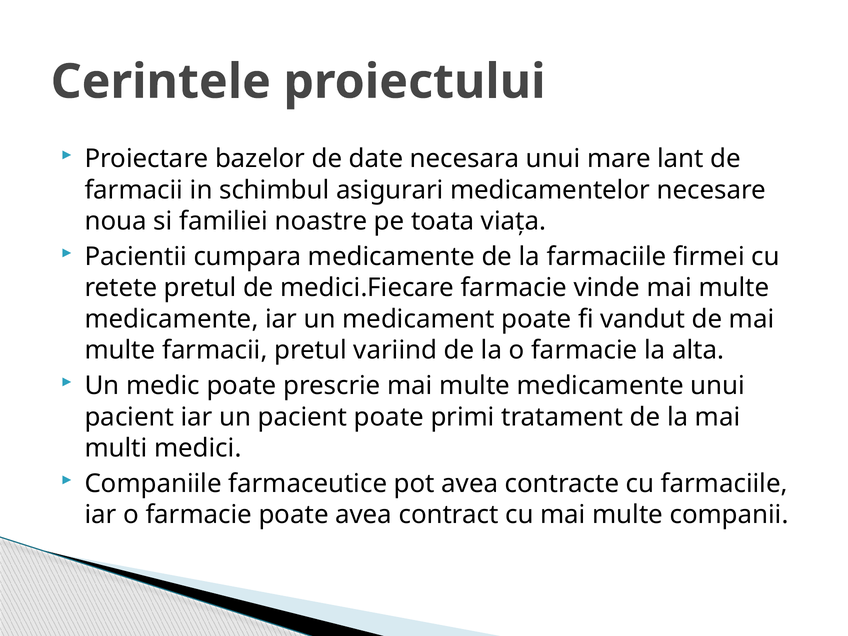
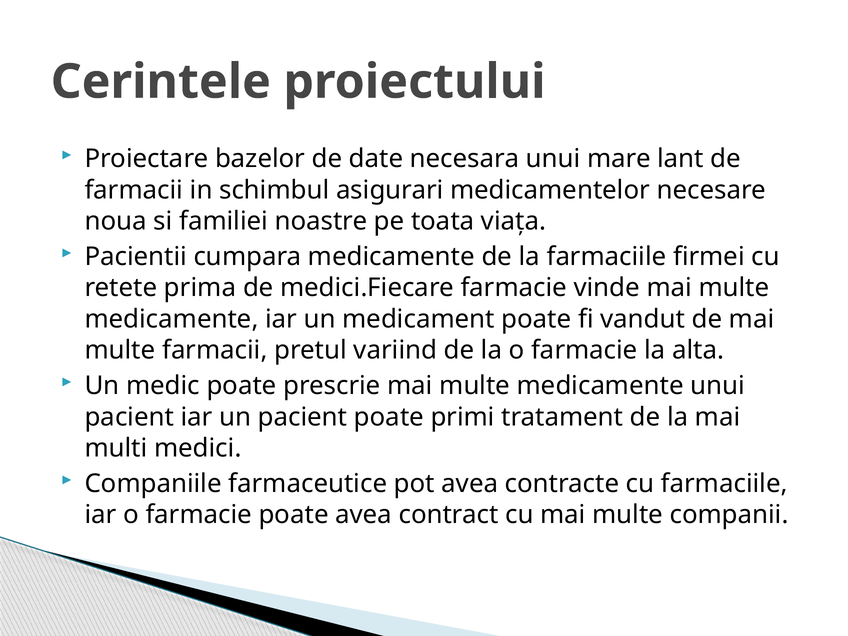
retete pretul: pretul -> prima (200, 288)
